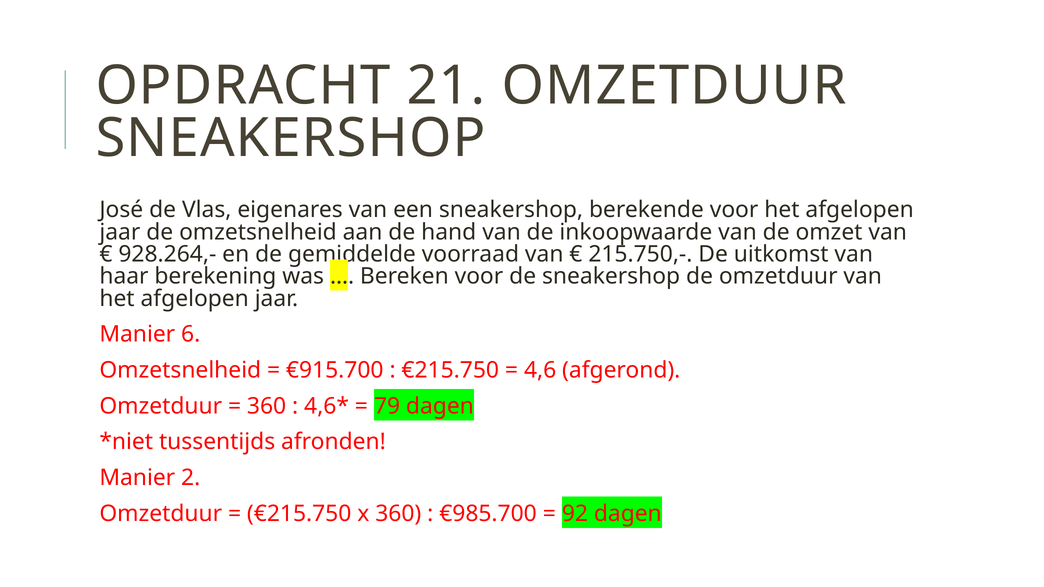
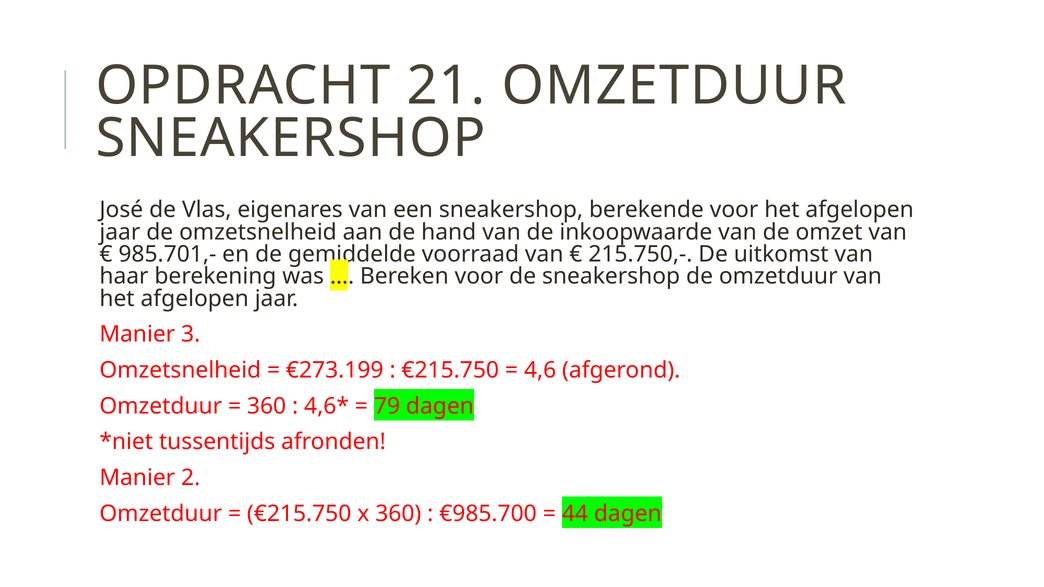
928.264,-: 928.264,- -> 985.701,- (167, 254)
6: 6 -> 3 (191, 335)
€915.700: €915.700 -> €273.199 (335, 370)
92: 92 -> 44 (575, 514)
